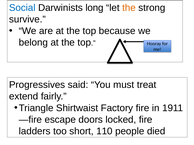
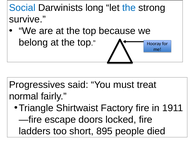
the colour: orange -> blue (129, 8)
extend: extend -> normal (24, 97)
110: 110 -> 895 (104, 132)
